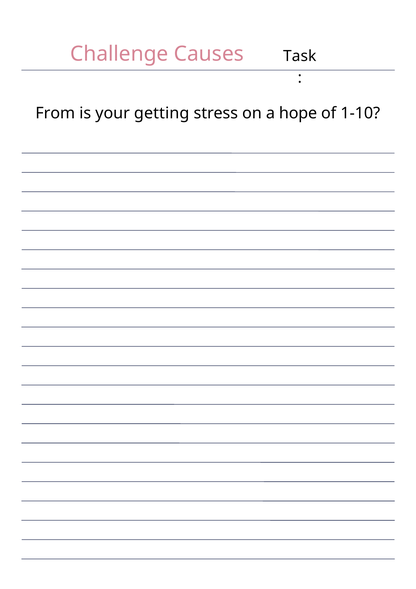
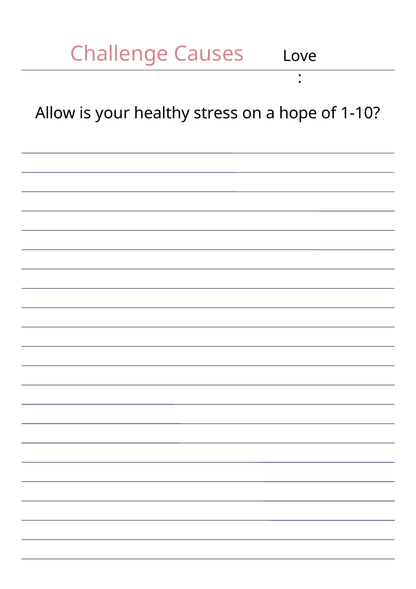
Task: Task -> Love (300, 56)
From: From -> Allow (55, 113)
getting: getting -> healthy (162, 113)
